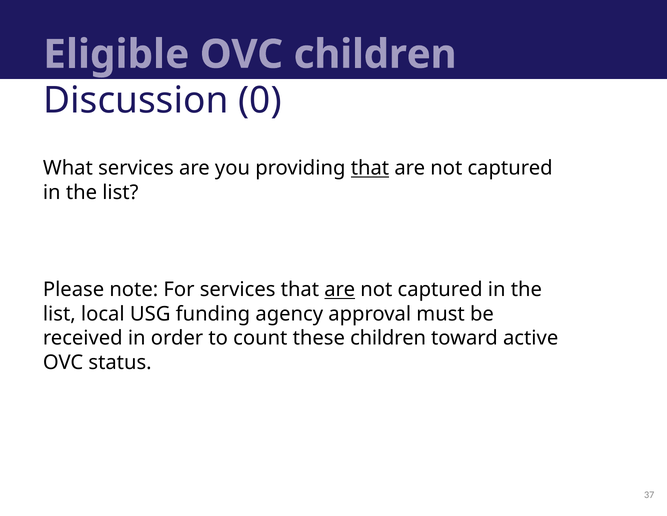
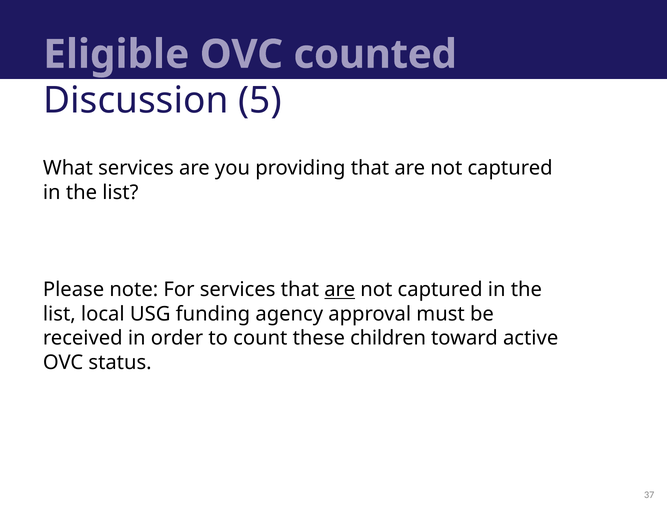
OVC children: children -> counted (375, 54)
0: 0 -> 5 (260, 100)
that underline: present -> none (370, 168)
